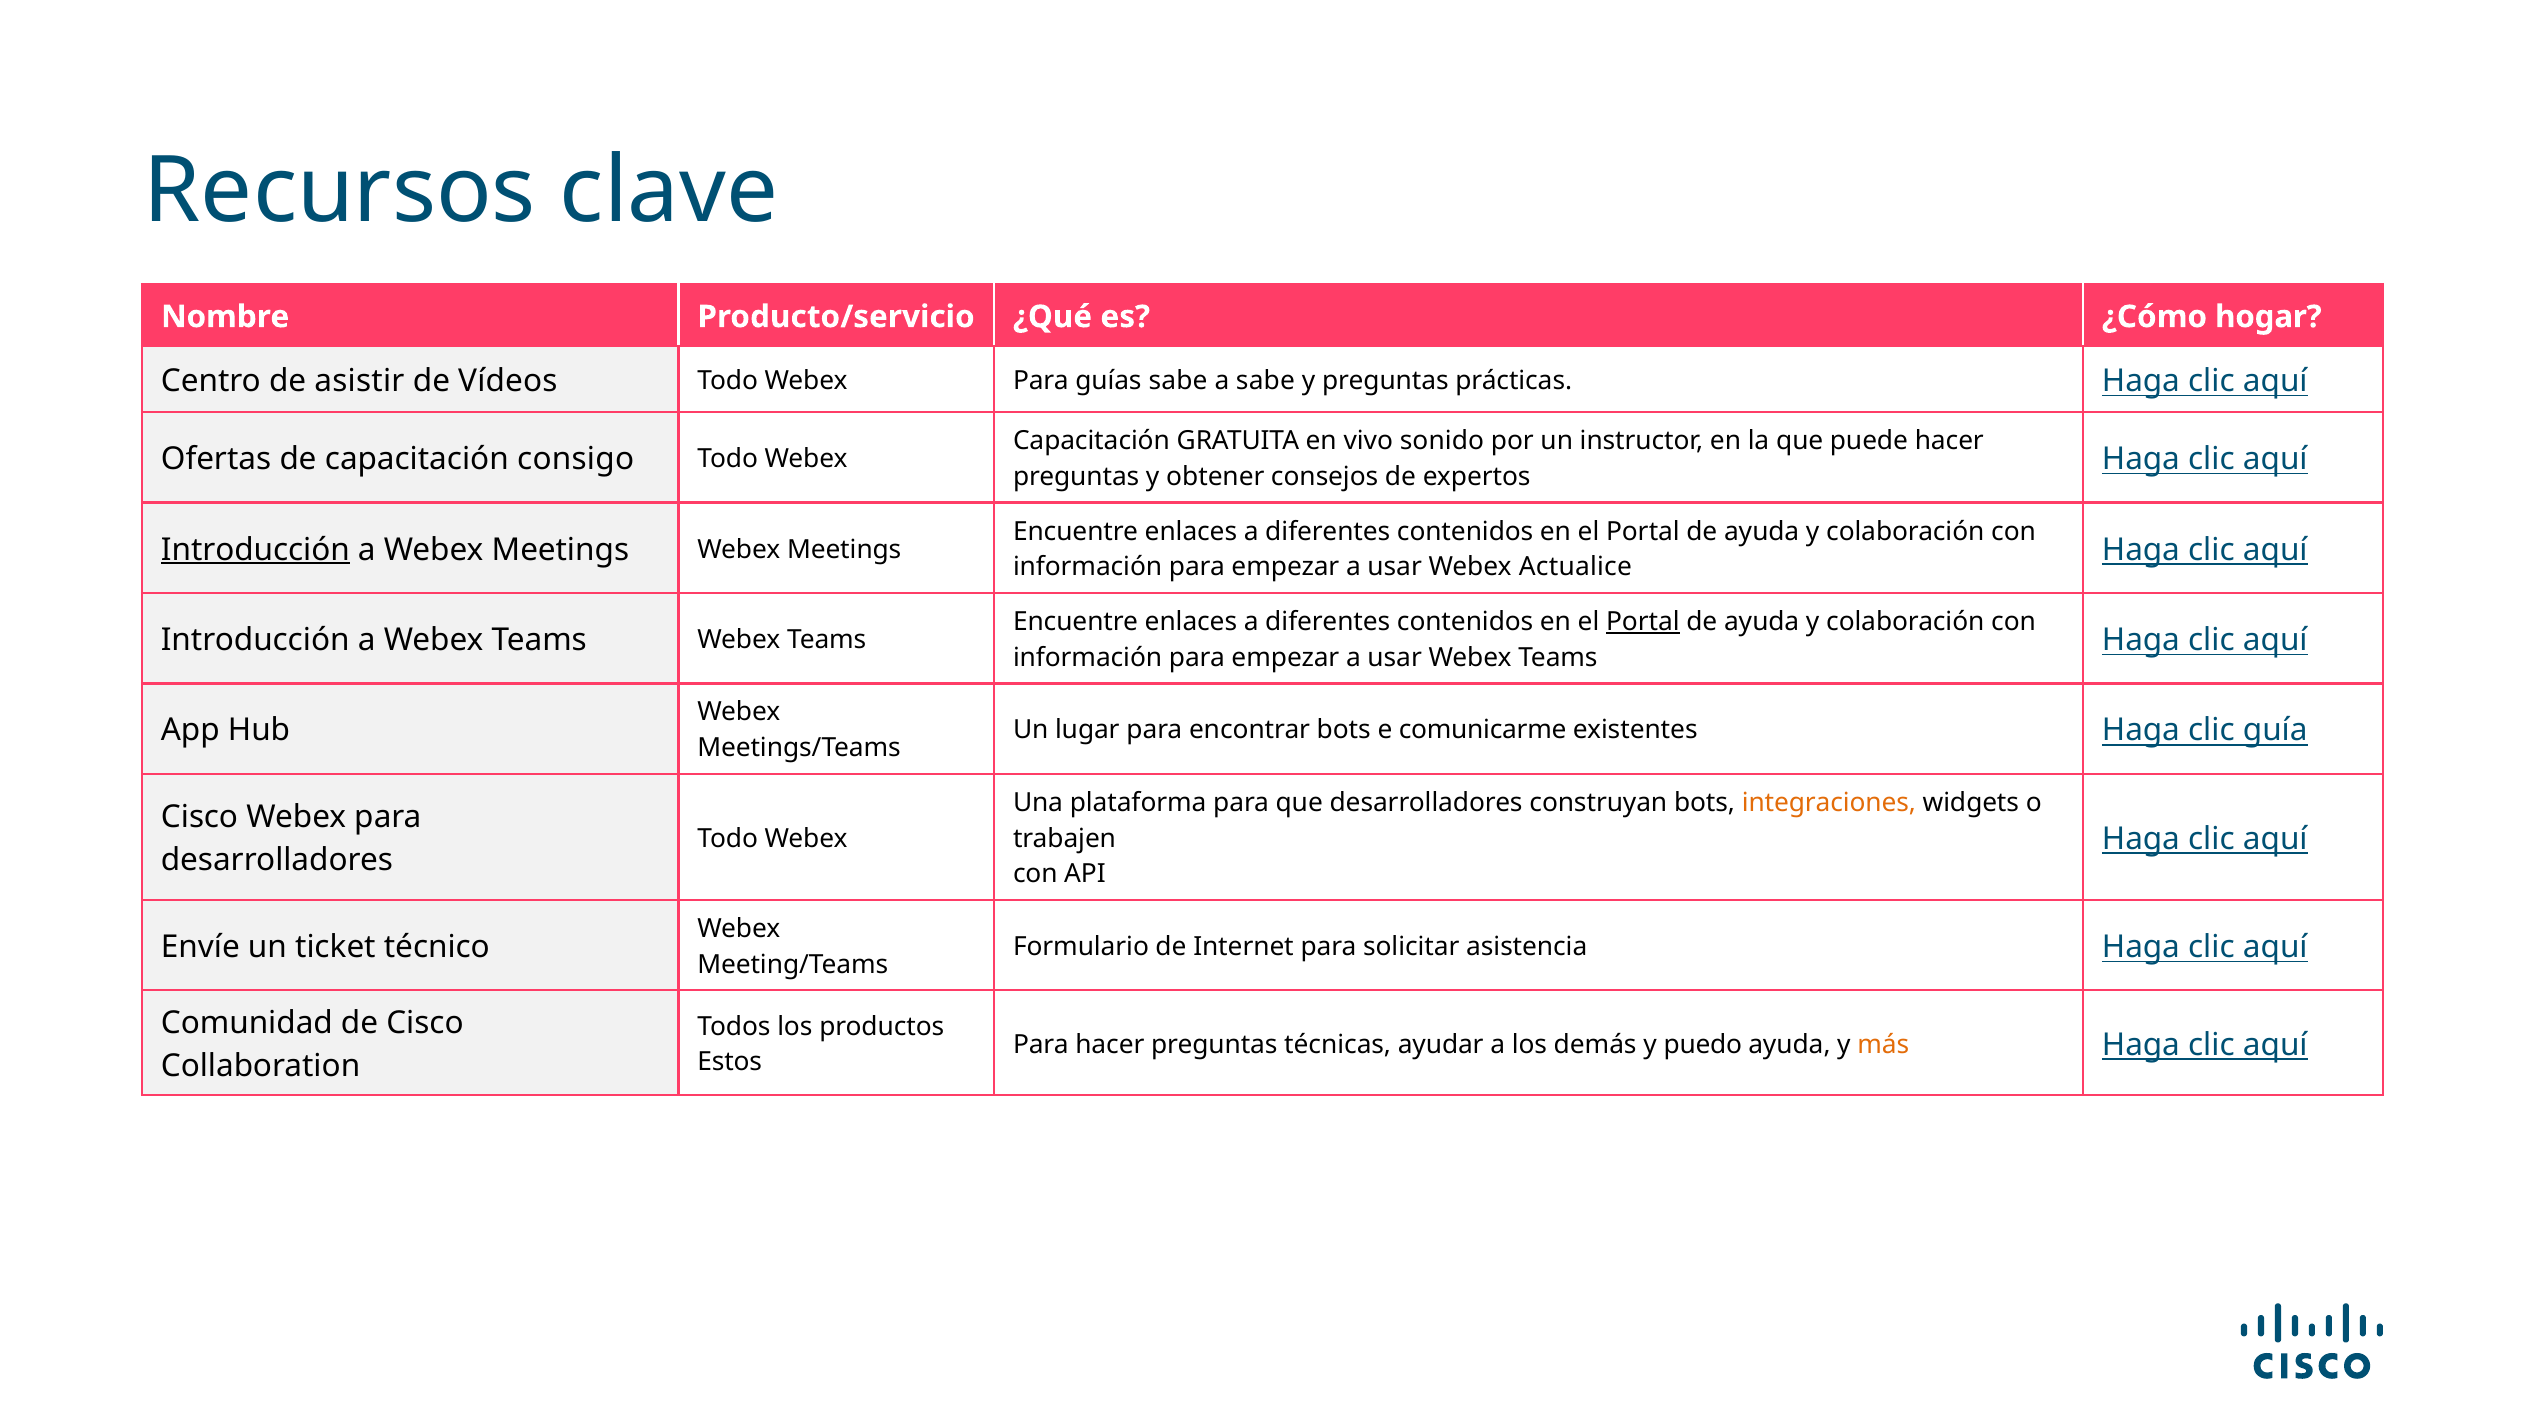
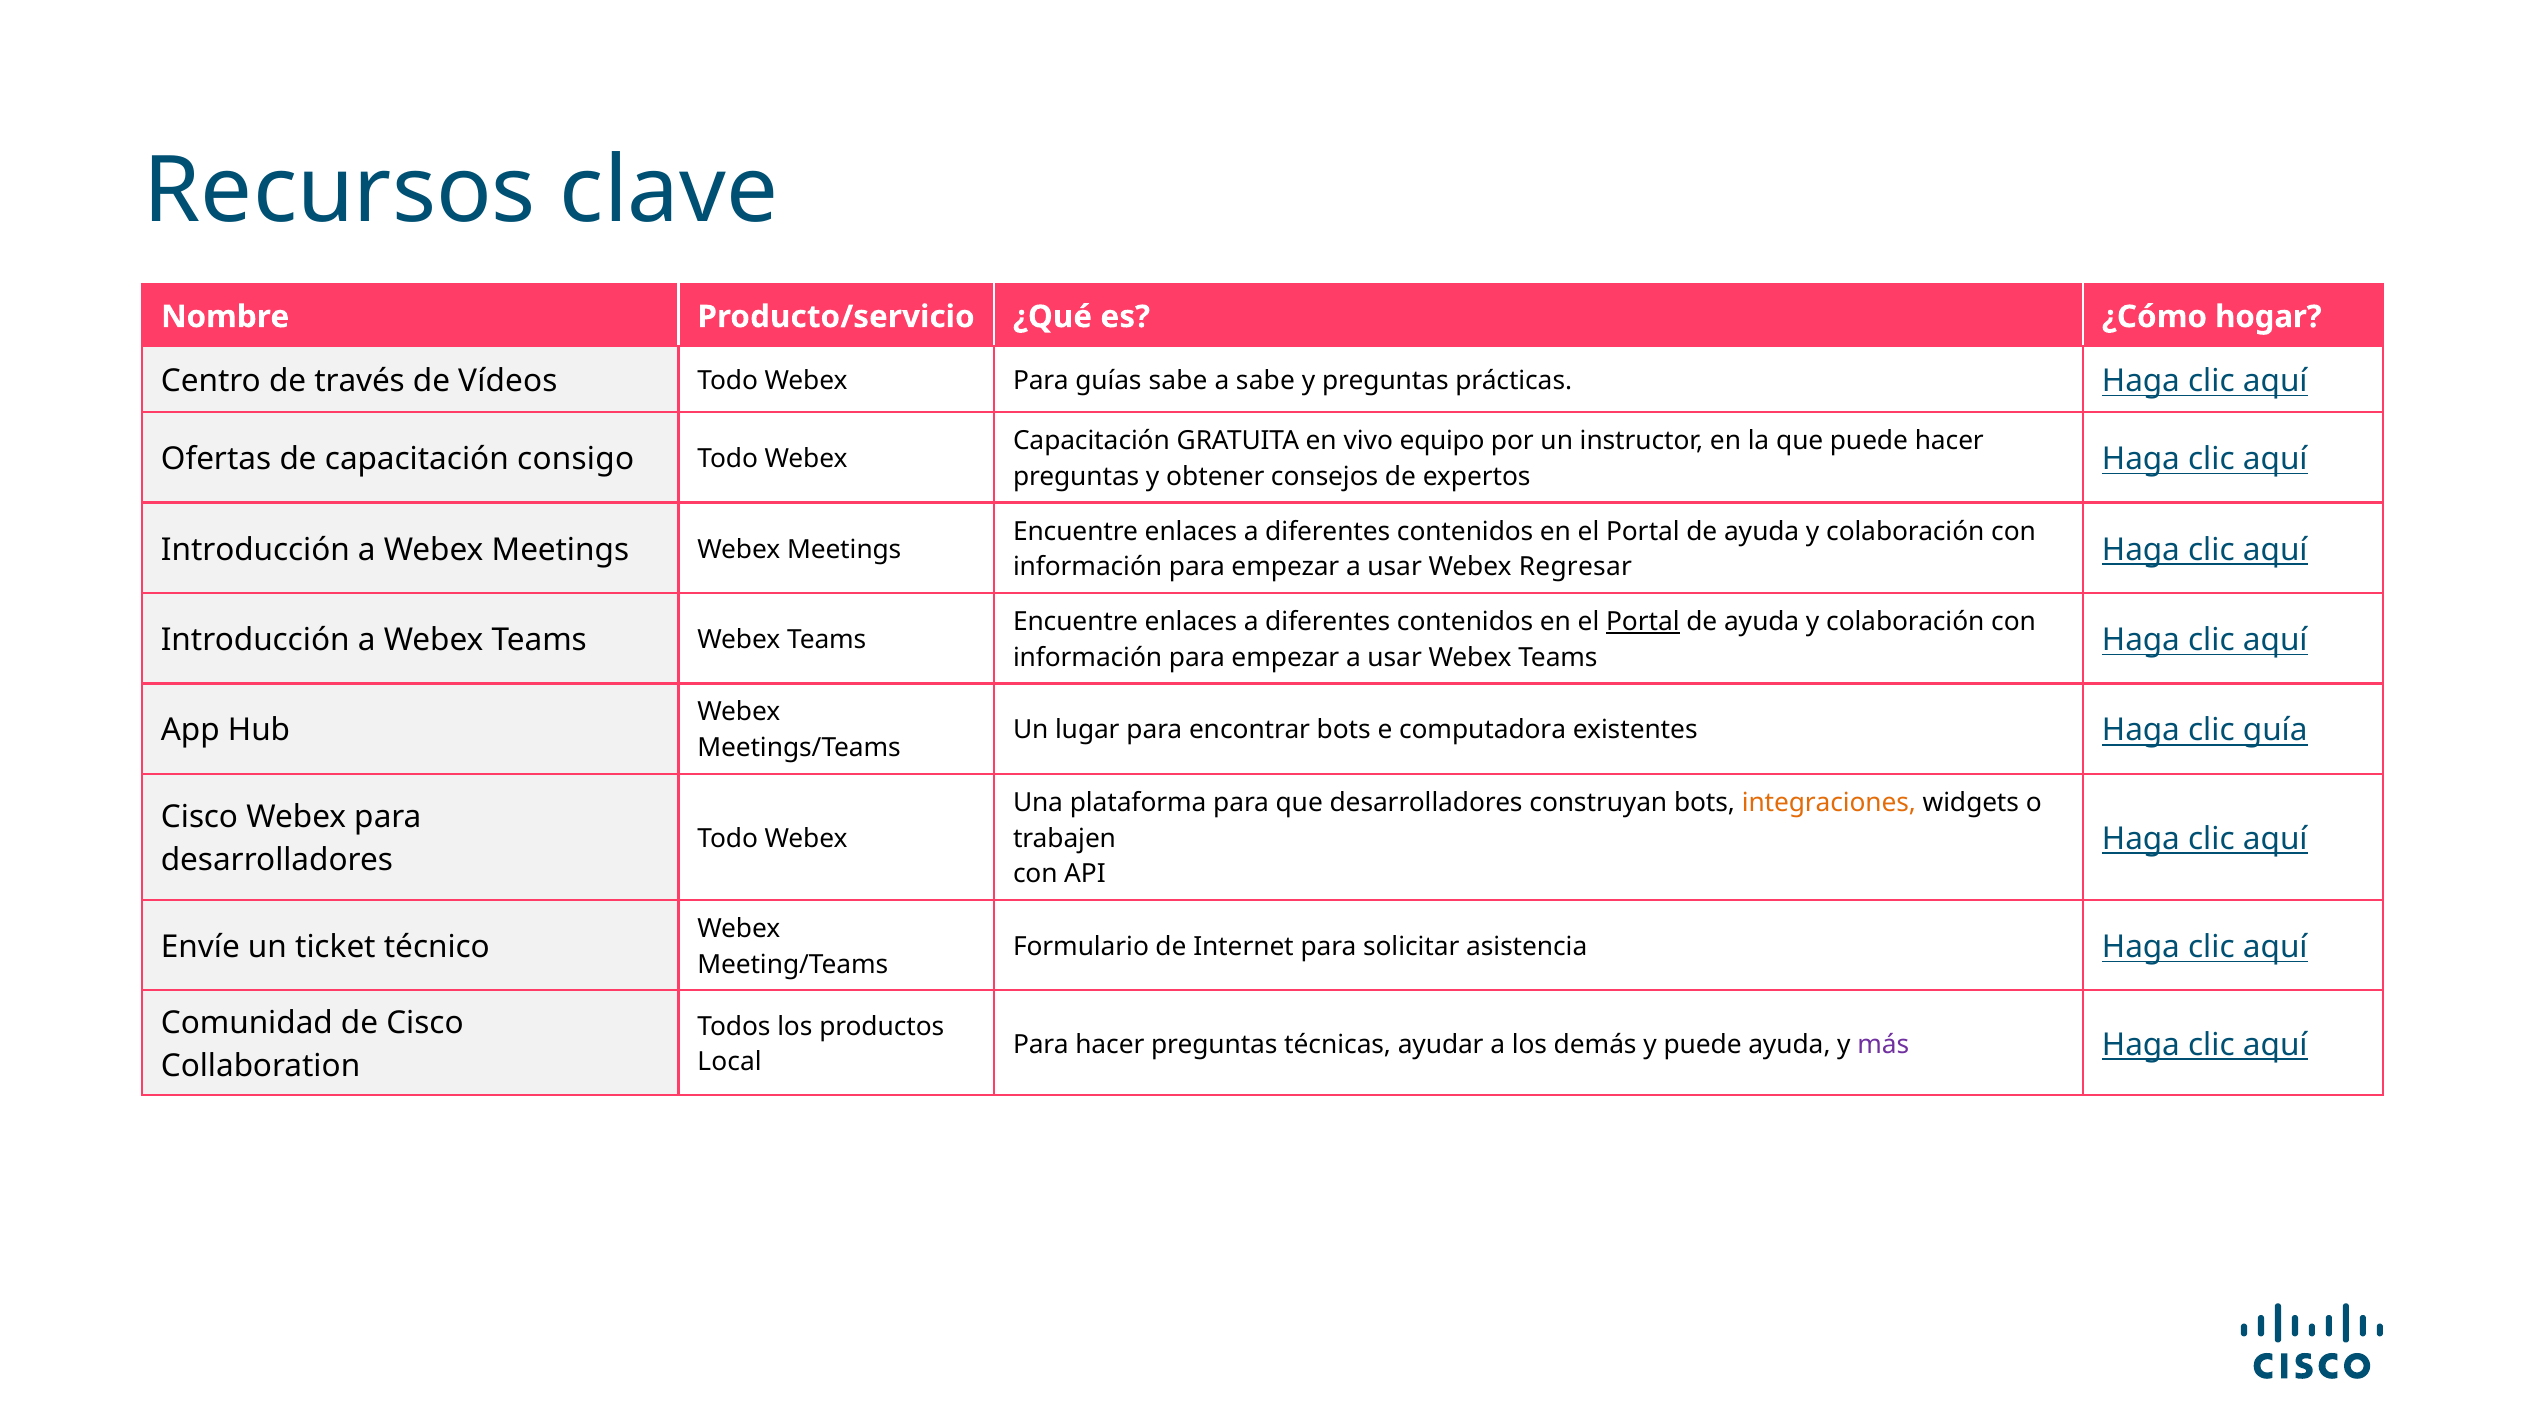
asistir: asistir -> través (360, 381)
sonido: sonido -> equipo (1442, 441)
Introducción underline: present -> none (255, 550)
Actualice: Actualice -> Regresar (1575, 567)
comunicarme: comunicarme -> computadora (1483, 730)
y puedo: puedo -> puede (1703, 1045)
más colour: orange -> purple (1883, 1045)
Estos: Estos -> Local (730, 1062)
